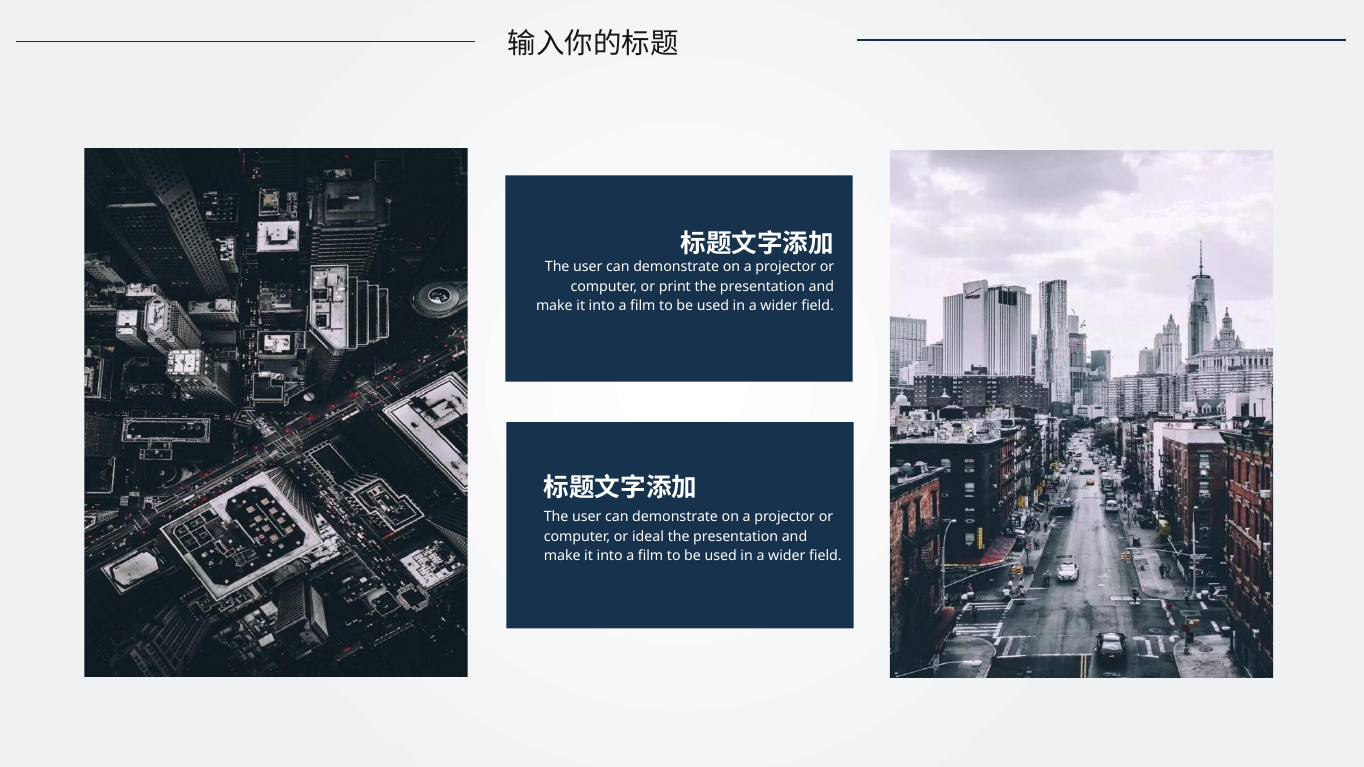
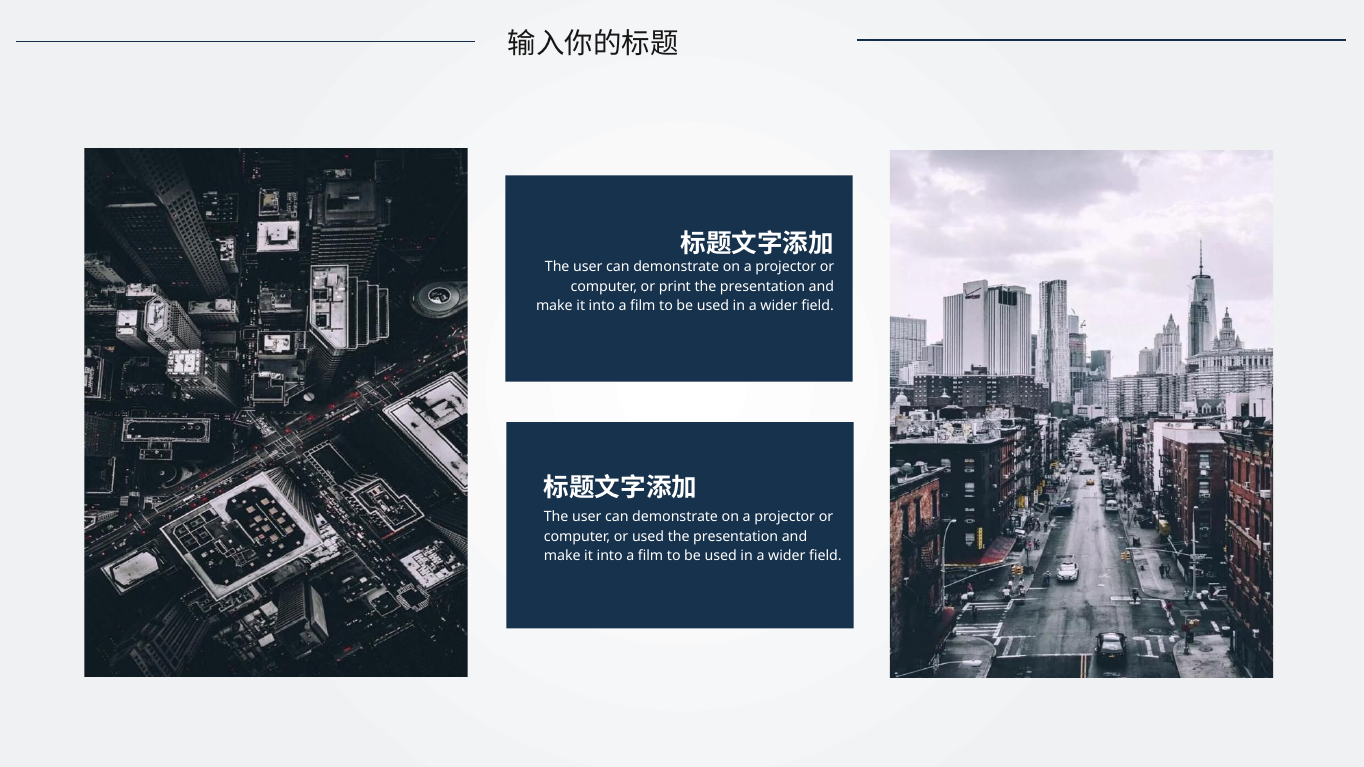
or ideal: ideal -> used (648, 537)
